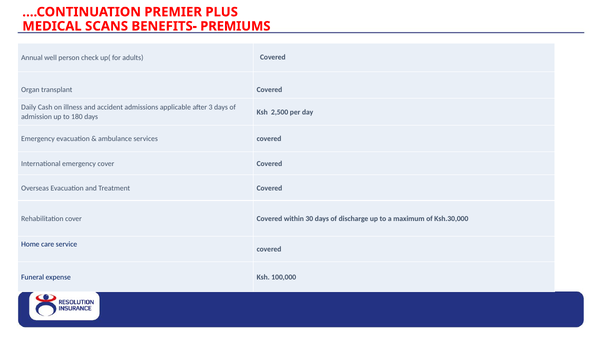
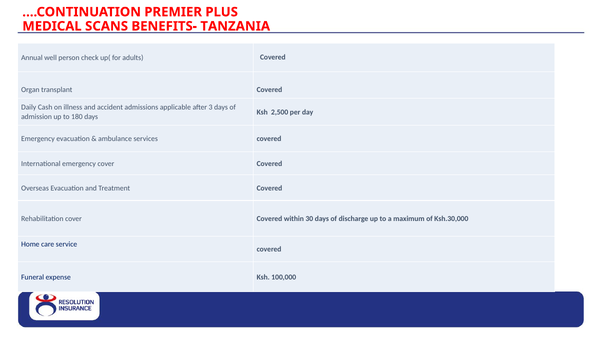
PREMIUMS: PREMIUMS -> TANZANIA (235, 26)
